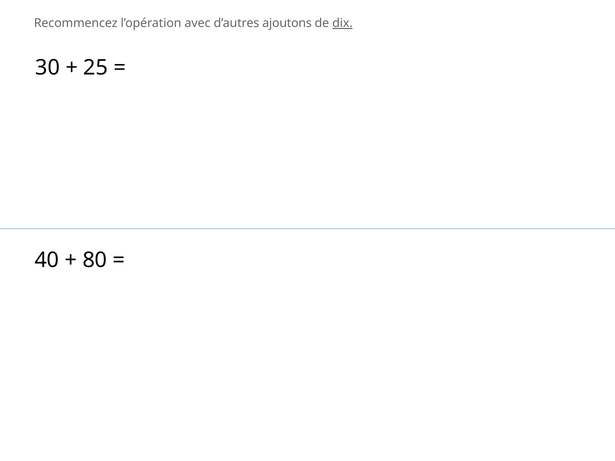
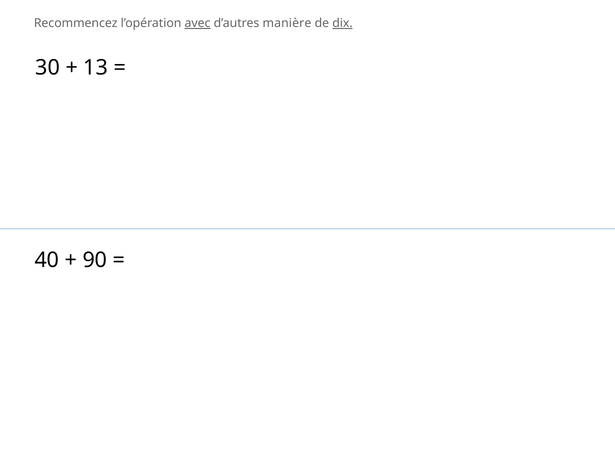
avec underline: none -> present (198, 23)
ajoutons: ajoutons -> manière (287, 23)
25: 25 -> 13 (96, 68)
80: 80 -> 90 (95, 260)
